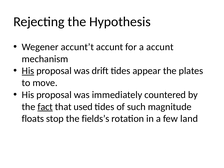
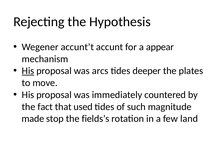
a accunt: accunt -> appear (160, 47)
drift: drift -> arcs (100, 71)
appear: appear -> deeper (147, 71)
fact underline: present -> none (45, 107)
floats: floats -> made (33, 119)
